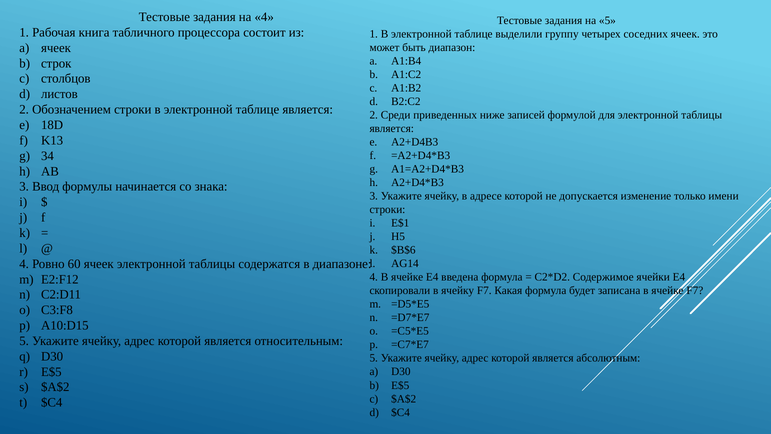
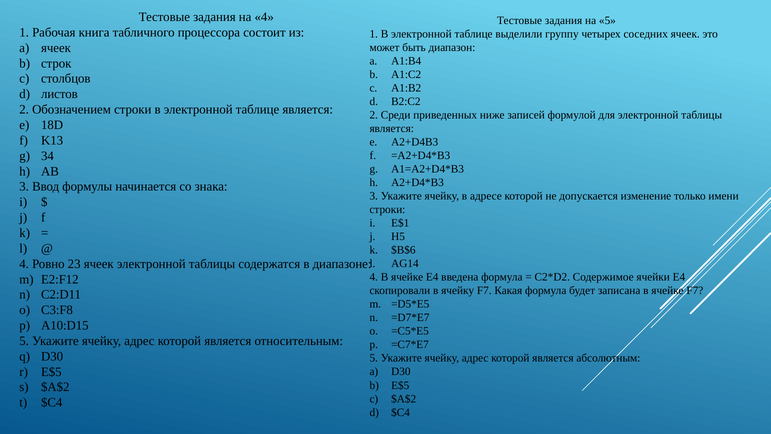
60: 60 -> 23 (74, 264)
